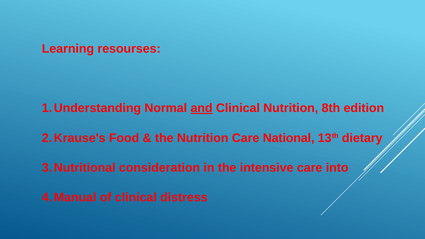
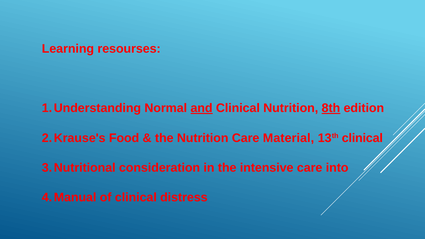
8th underline: none -> present (331, 108)
National: National -> Material (289, 138)
13th dietary: dietary -> clinical (362, 138)
